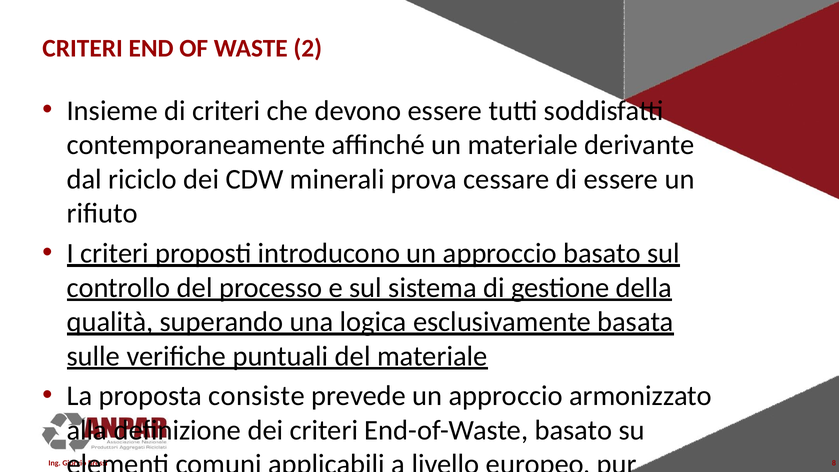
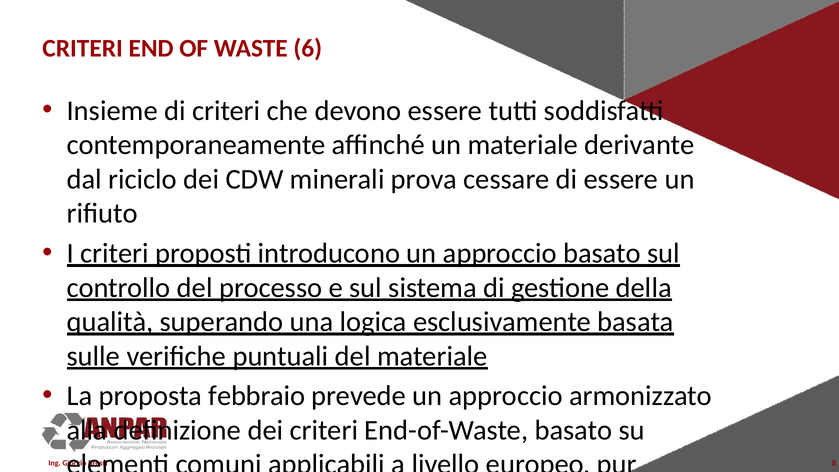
2: 2 -> 6 (308, 48)
consiste: consiste -> febbraio (257, 396)
